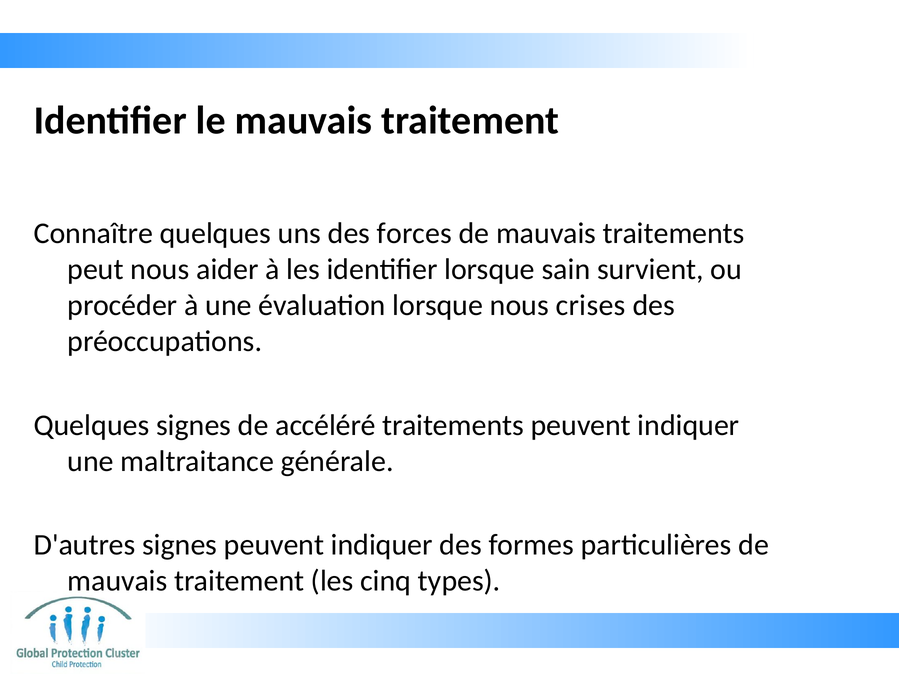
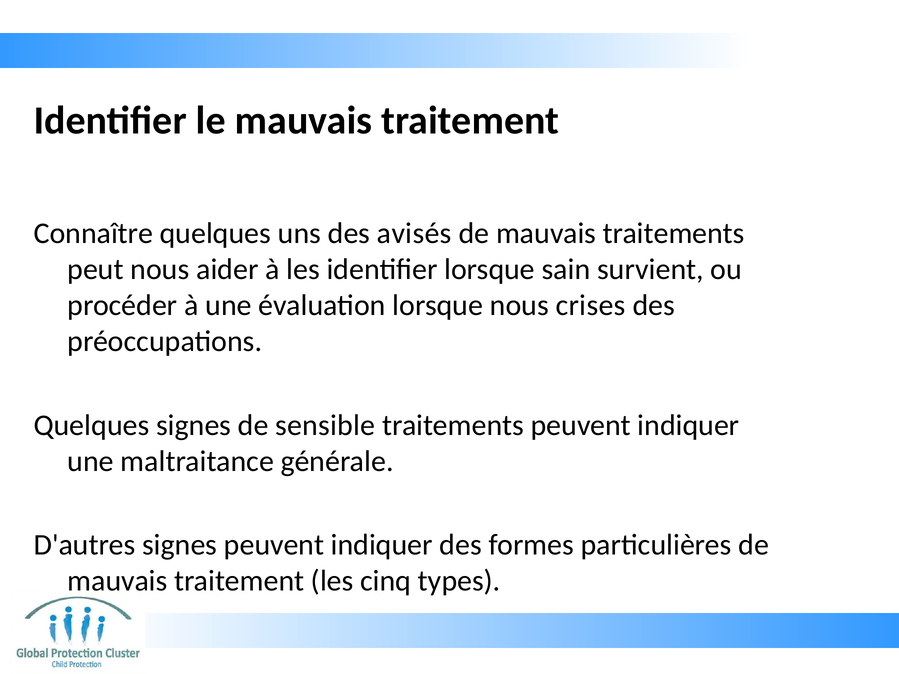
forces: forces -> avisés (414, 234)
accéléré: accéléré -> sensible (325, 425)
